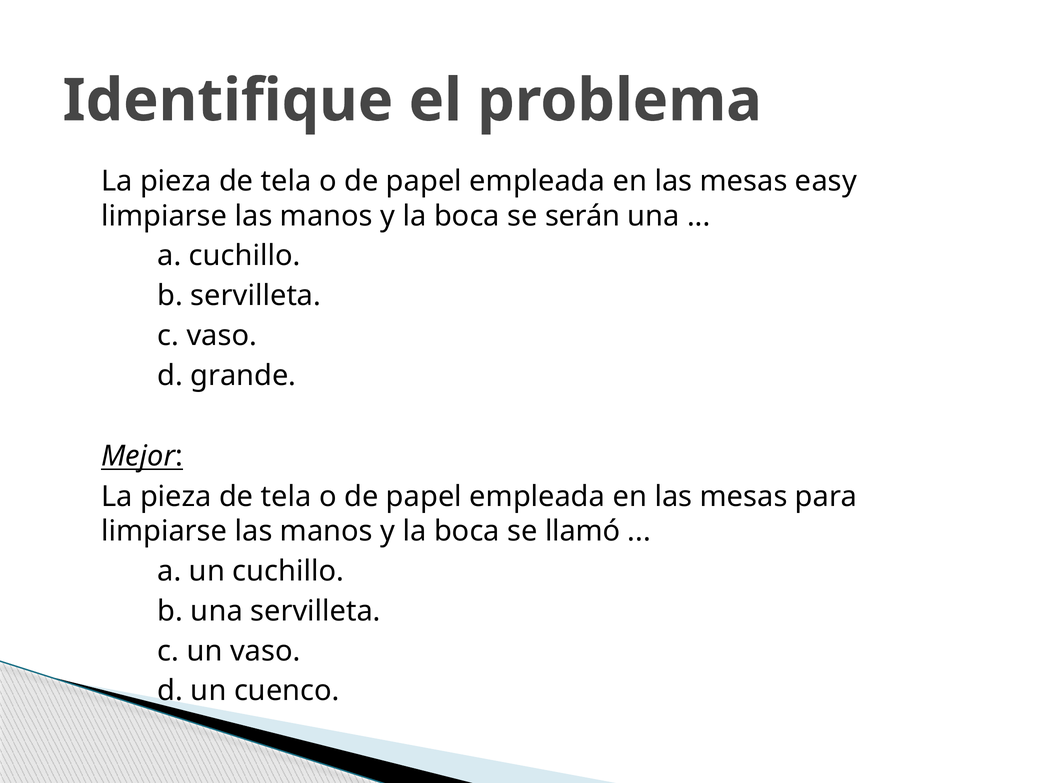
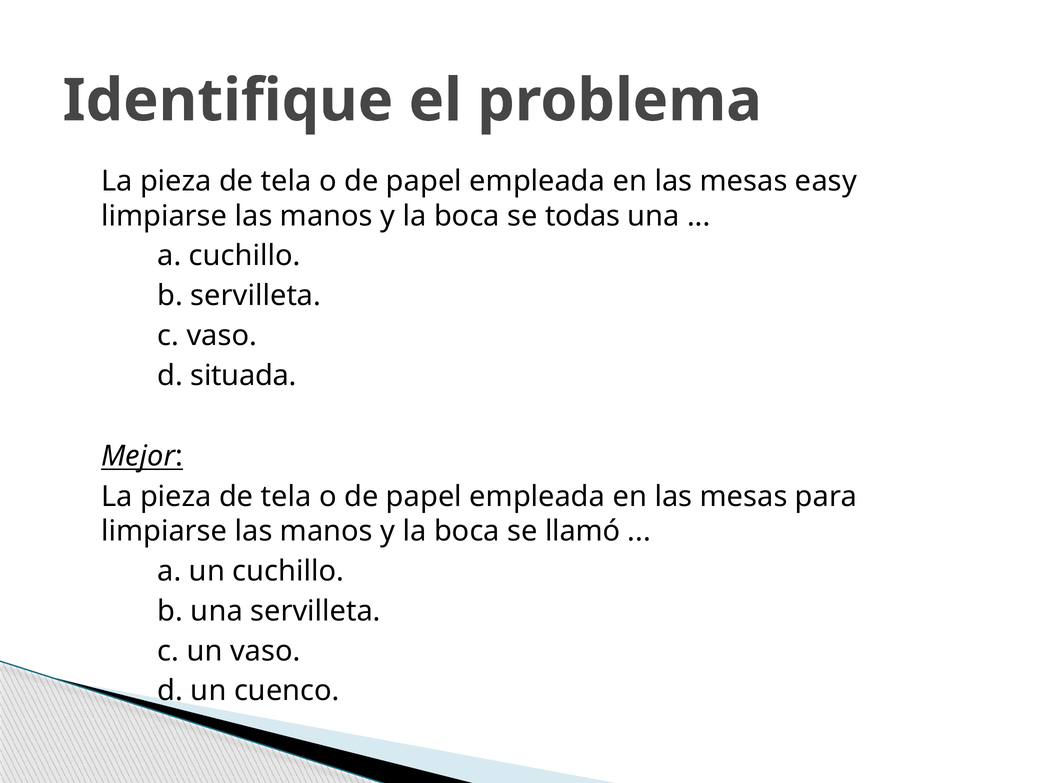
serán: serán -> todas (583, 216)
grande: grande -> situada (243, 375)
